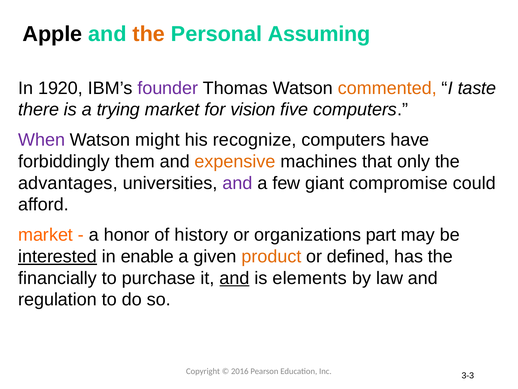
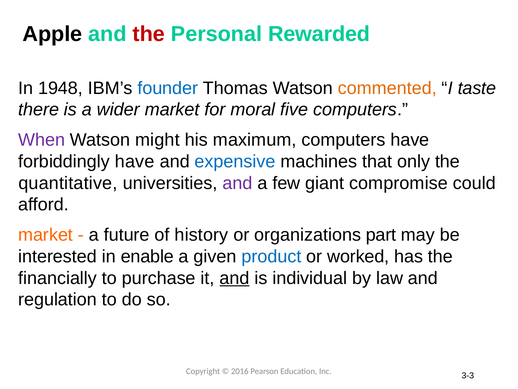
the colour: orange -> red (149, 34)
Assuming: Assuming -> Rewarded (319, 34)
1920: 1920 -> 1948 (60, 88)
founder colour: purple -> blue (168, 88)
trying: trying -> wider (118, 110)
vision: vision -> moral (253, 110)
recognize: recognize -> maximum (255, 140)
forbiddingly them: them -> have (135, 161)
expensive colour: orange -> blue (235, 161)
advantages: advantages -> quantitative (68, 183)
honor: honor -> future (127, 235)
interested underline: present -> none (58, 256)
product colour: orange -> blue (271, 256)
defined: defined -> worked (358, 256)
elements: elements -> individual (310, 278)
